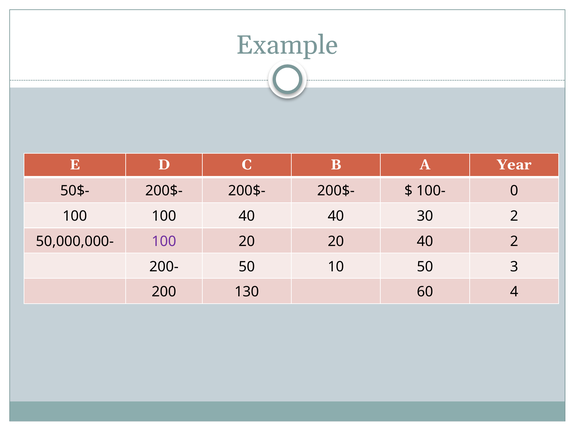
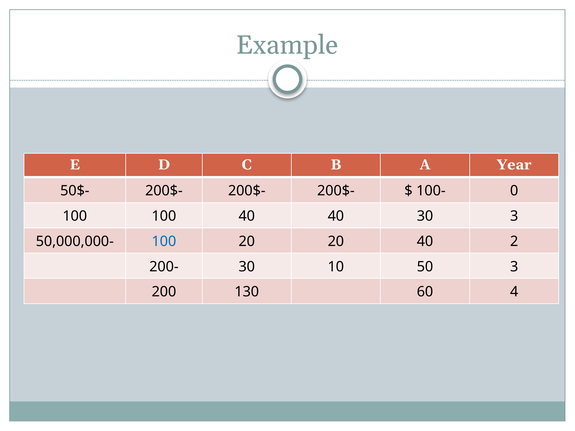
30 2: 2 -> 3 (514, 216)
100 colour: purple -> blue (164, 241)
200 50: 50 -> 30 (247, 267)
